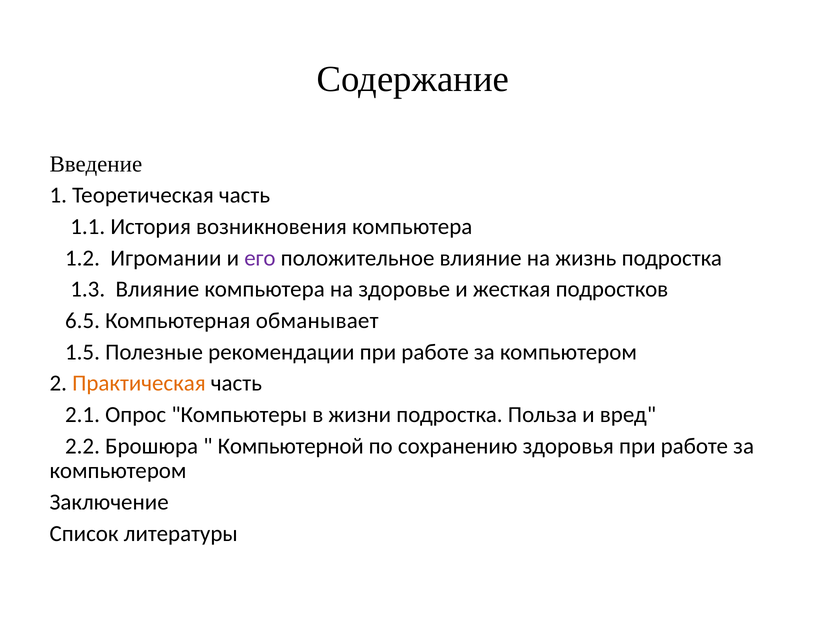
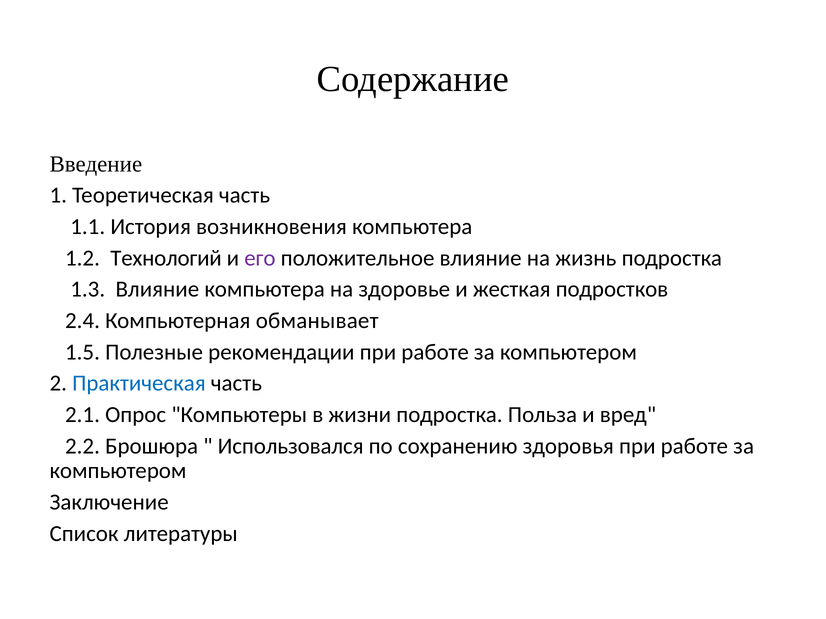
Игромании: Игромании -> Технологий (166, 258)
6.5: 6.5 -> 2.4 (83, 321)
Практическая colour: orange -> blue (139, 384)
Компьютерной: Компьютерной -> Использовался (291, 446)
